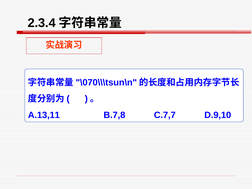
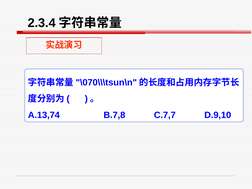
A.13,11: A.13,11 -> A.13,74 (44, 115)
